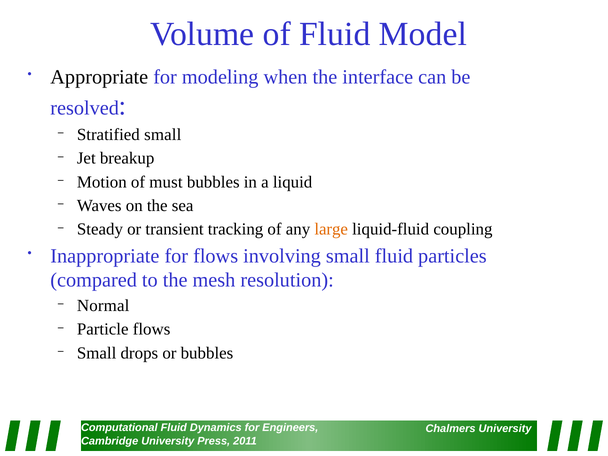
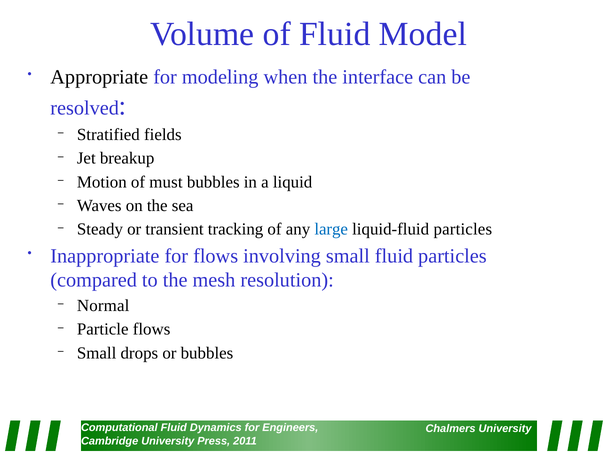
Stratified small: small -> fields (163, 135)
large colour: orange -> blue (331, 229)
liquid-fluid coupling: coupling -> particles (463, 229)
